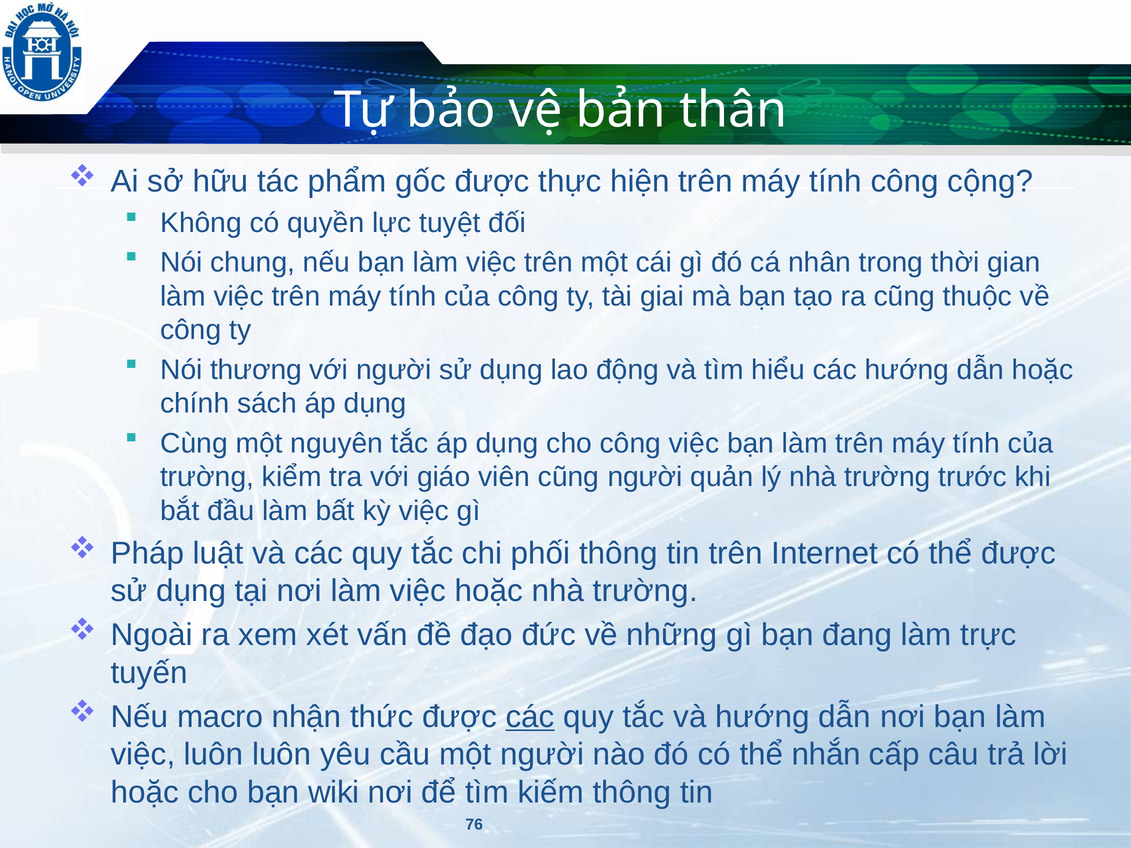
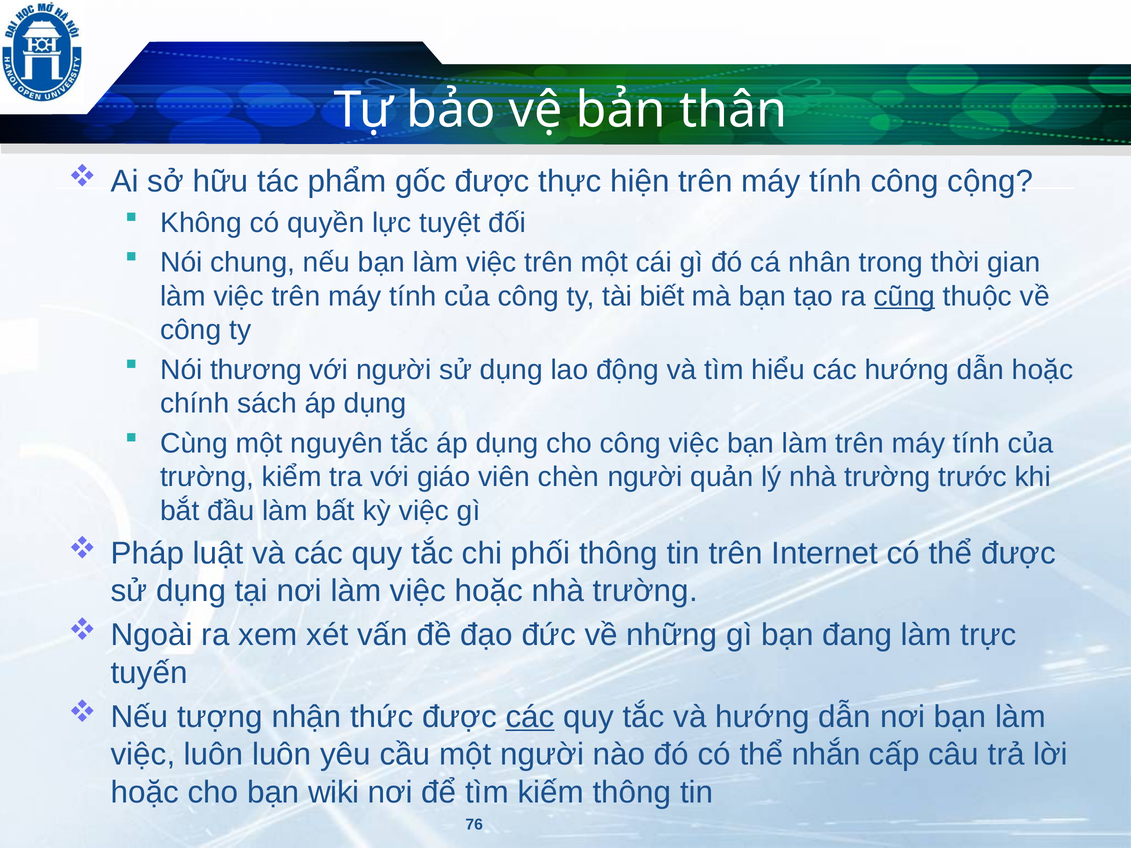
giai: giai -> biết (662, 296)
cũng underline: none -> present (904, 296)
viên cũng: cũng -> chèn (569, 477)
macro: macro -> tượng (220, 717)
